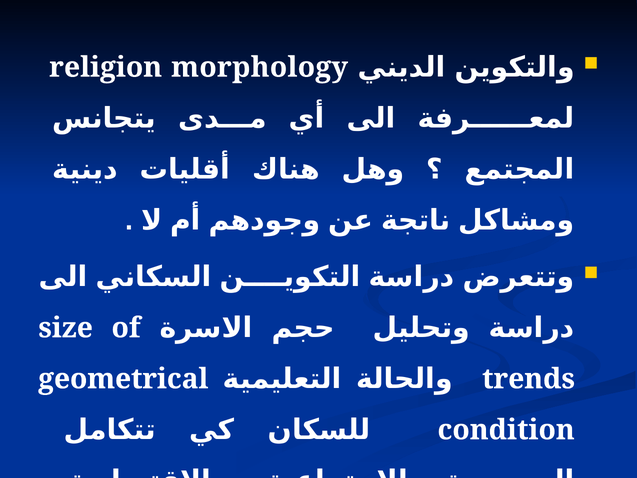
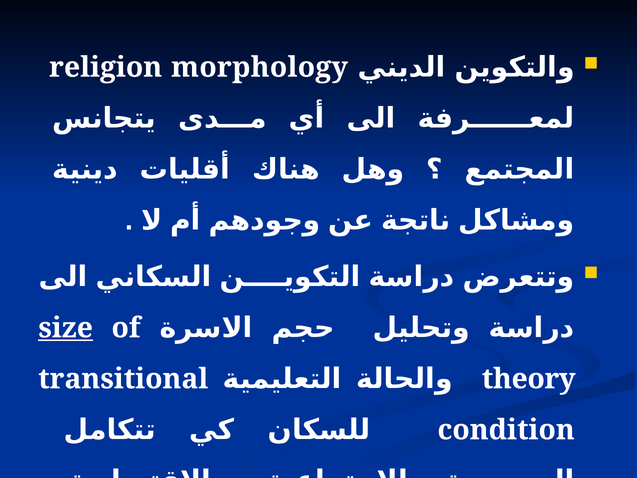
size underline: none -> present (66, 328)
geometrical: geometrical -> transitional (123, 379)
trends: trends -> theory (529, 379)
